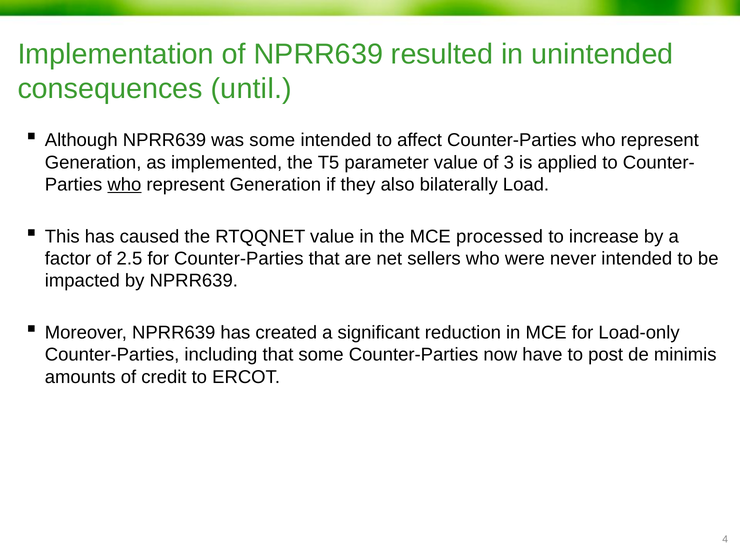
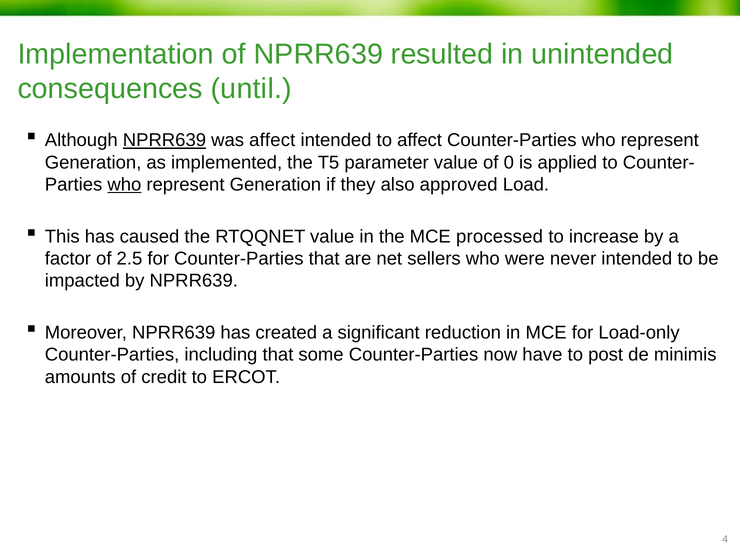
NPRR639 underline: none -> present (164, 140)
was some: some -> affect (272, 140)
3: 3 -> 0 (509, 162)
bilaterally: bilaterally -> approved (459, 185)
